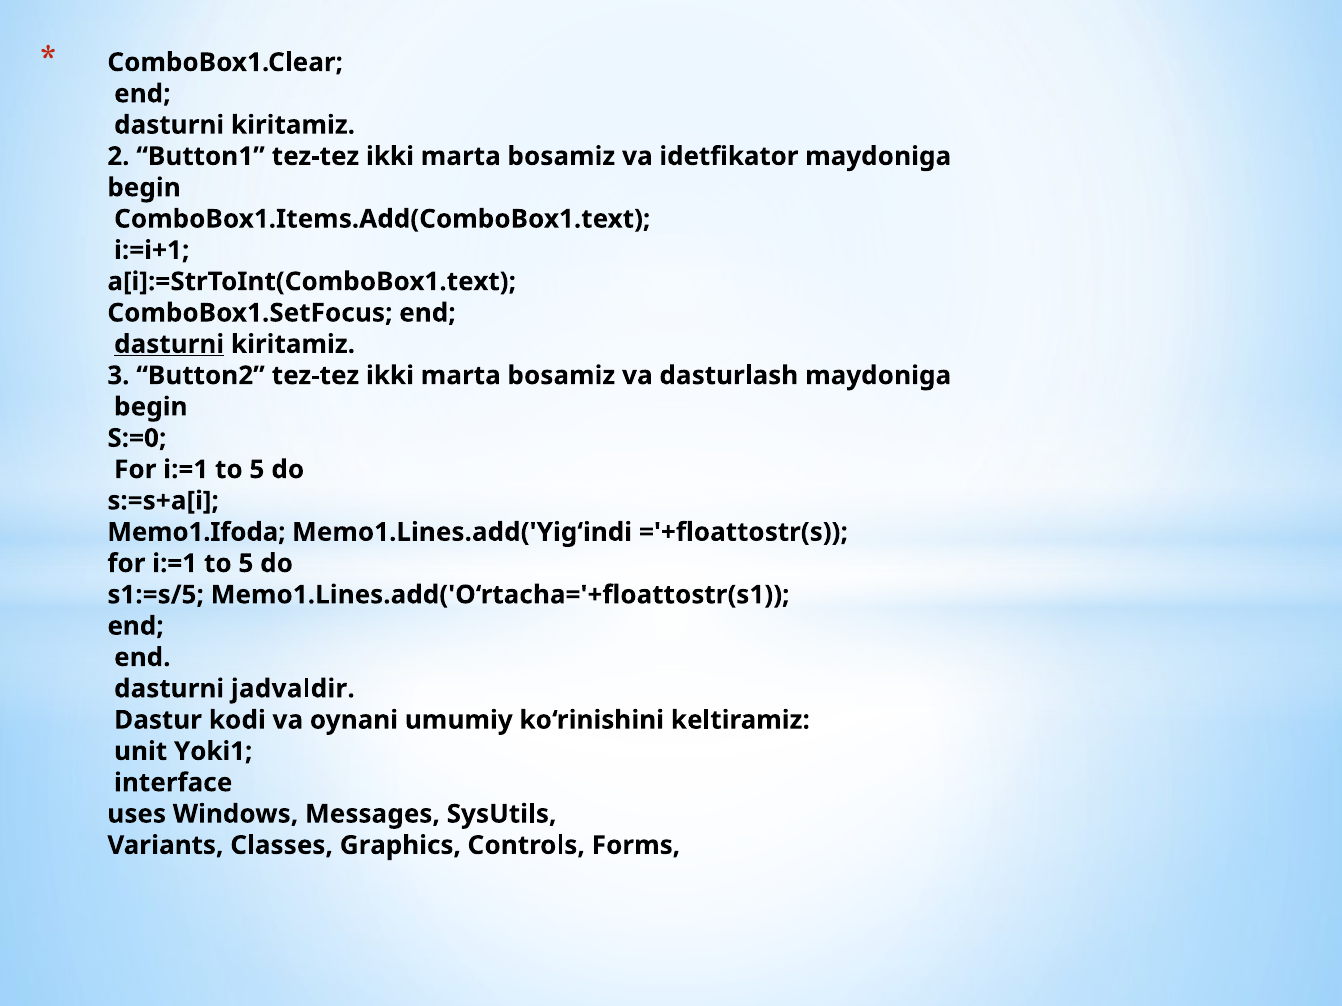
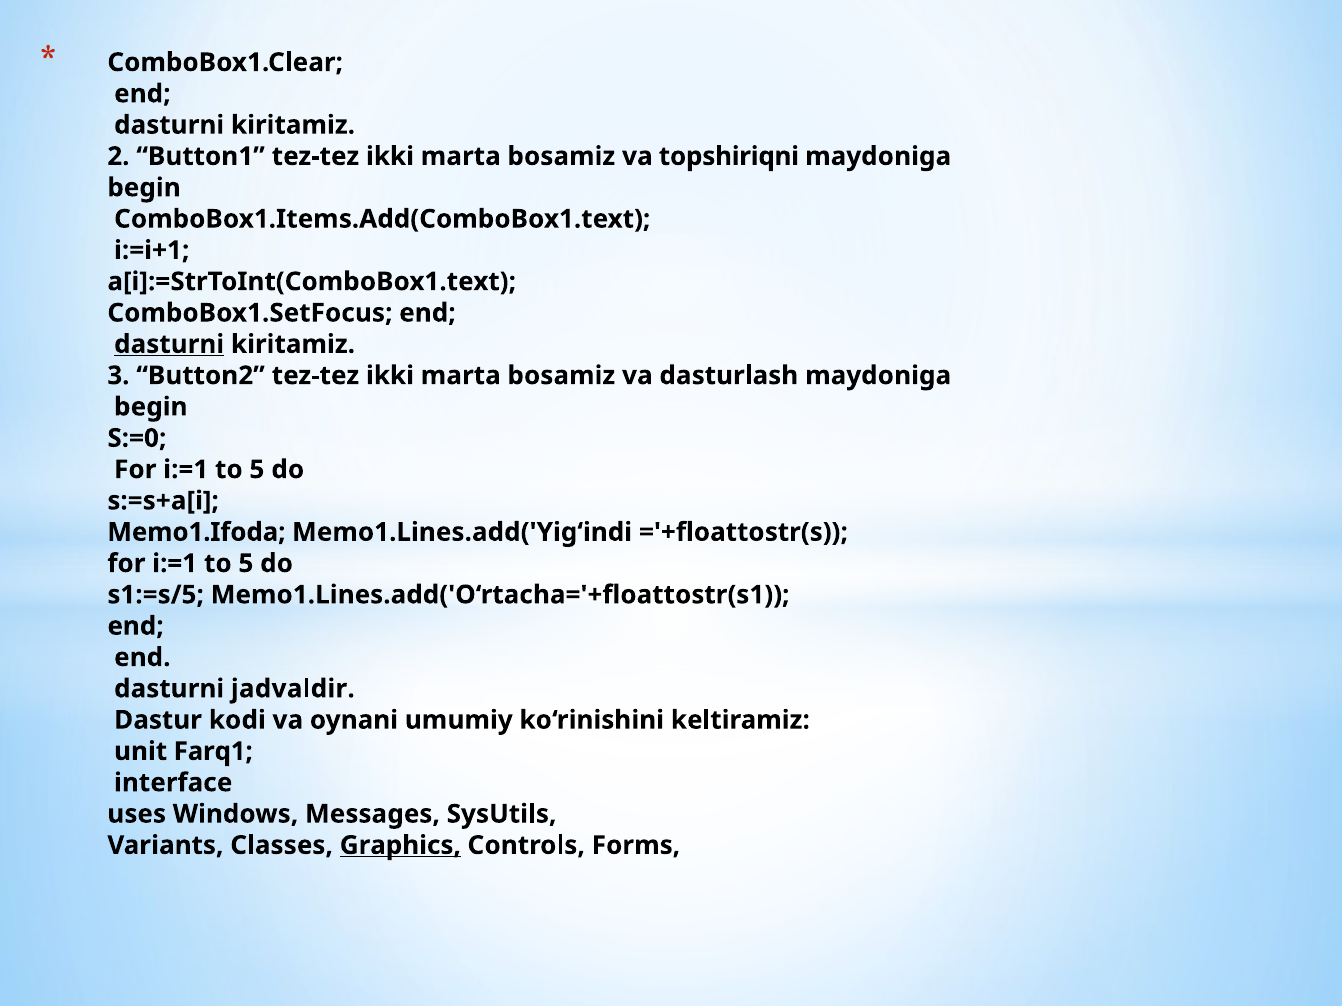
idetfikator: idetfikator -> topshiriqni (729, 156)
Yoki1: Yoki1 -> Farq1 (213, 752)
Graphics underline: none -> present (400, 846)
